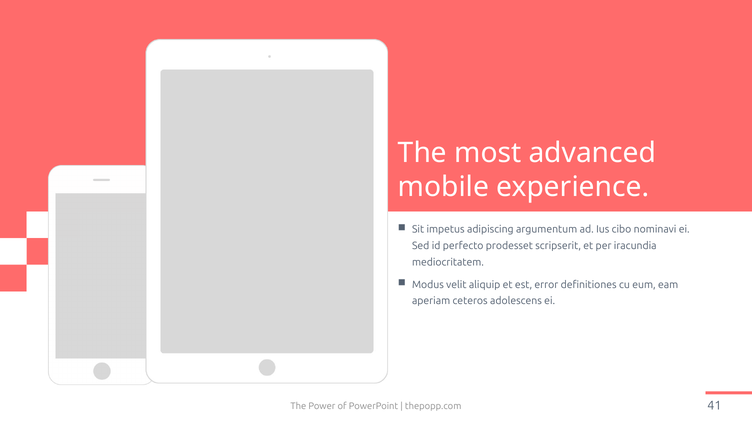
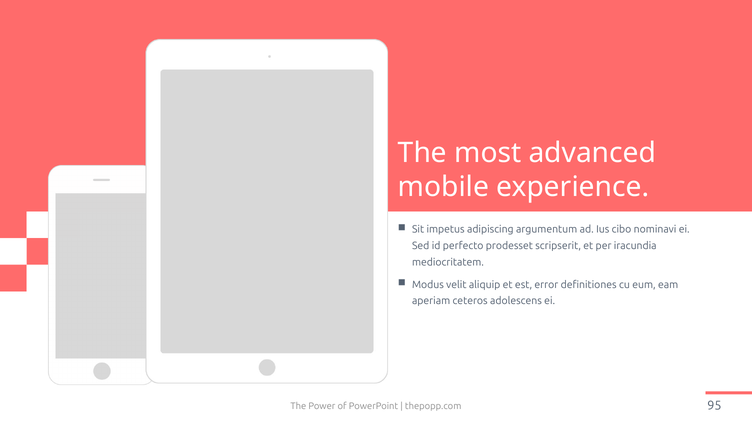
41: 41 -> 95 (714, 406)
